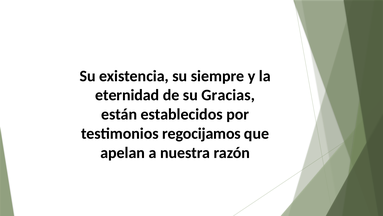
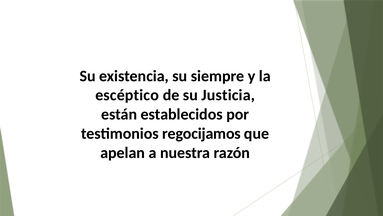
eternidad: eternidad -> escéptico (127, 95)
Gracias: Gracias -> Justicia (228, 95)
